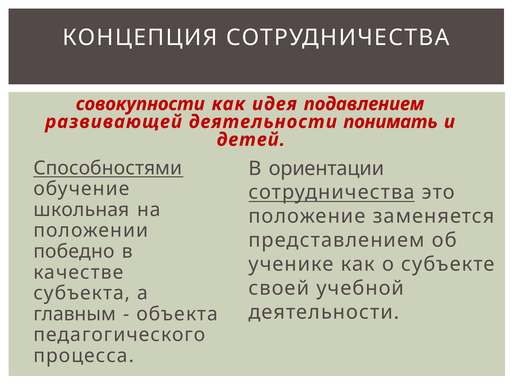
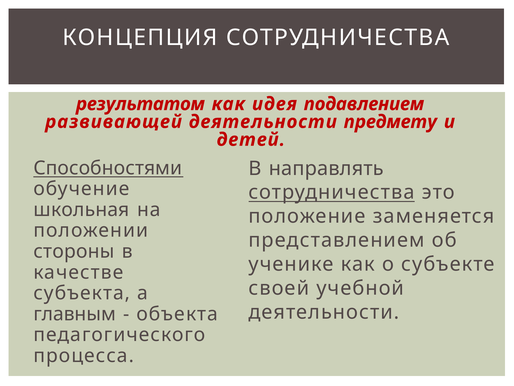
совокупности: совокупности -> результатом (140, 104)
понимать: понимать -> предмету (390, 122)
ориентации: ориентации -> направлять (326, 168)
победно: победно -> стороны (74, 251)
